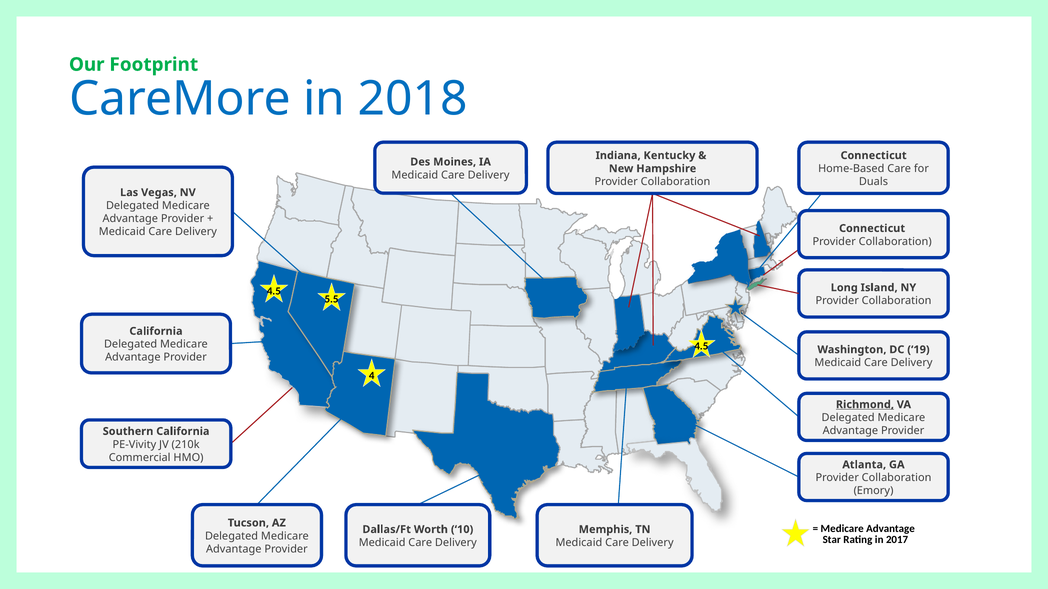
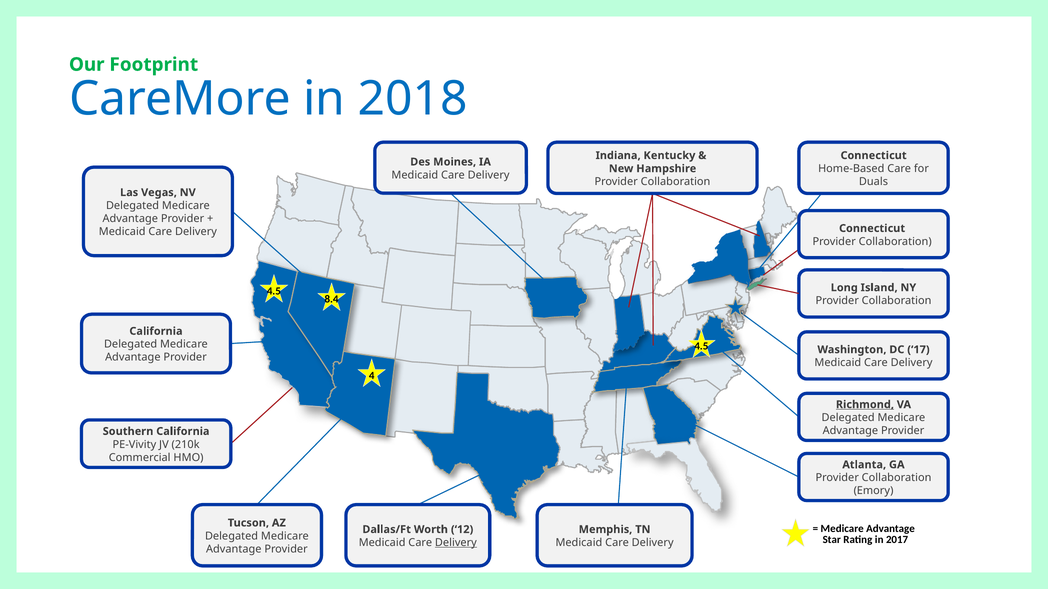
5.5: 5.5 -> 8.4 (332, 300)
19: 19 -> 17 (918, 350)
10: 10 -> 12 (462, 530)
Delivery underline: none -> present (456, 543)
